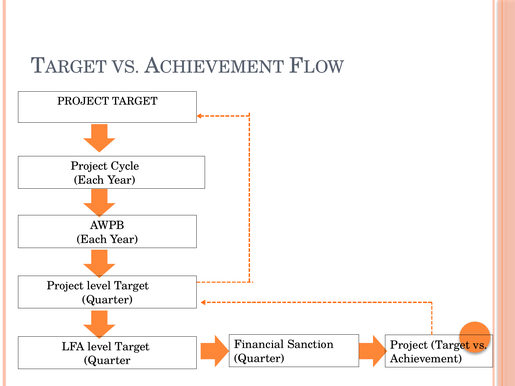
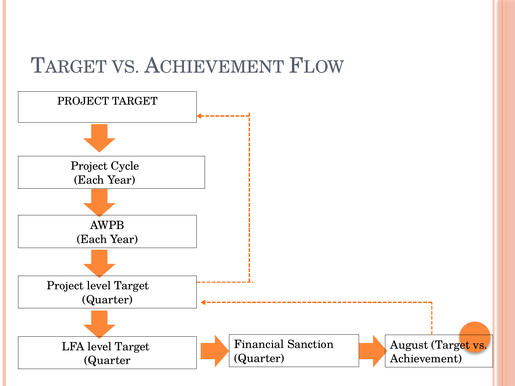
Project: Project -> August (409, 345)
